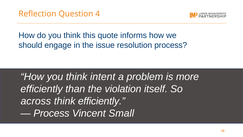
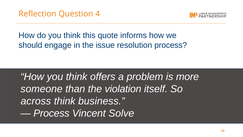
intent: intent -> offers (103, 77)
efficiently: efficiently -> someone (42, 89)
think efficiently: efficiently -> business (101, 101)
Small: Small -> Solve (121, 113)
